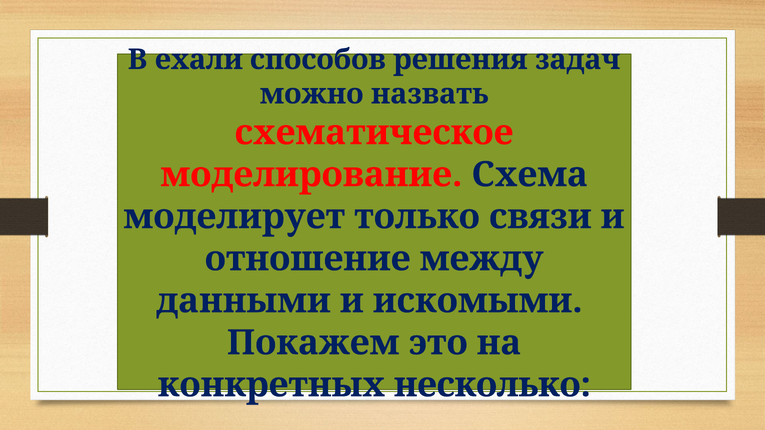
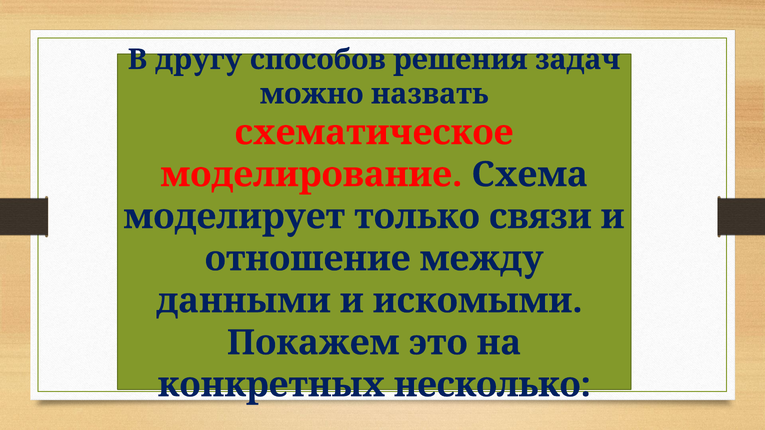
ехали: ехали -> другу (199, 60)
